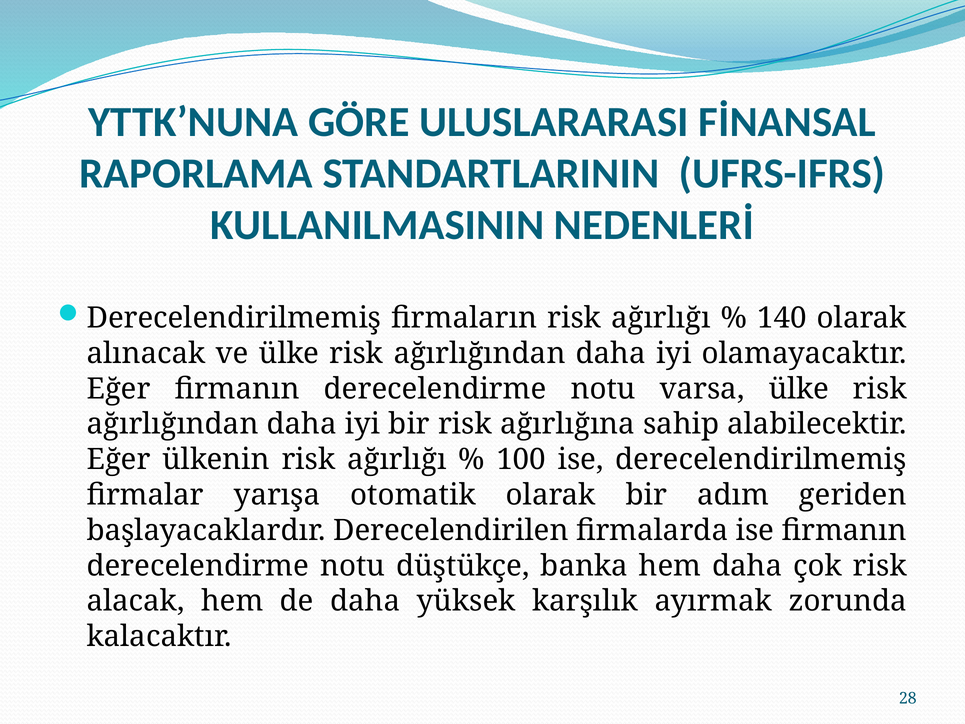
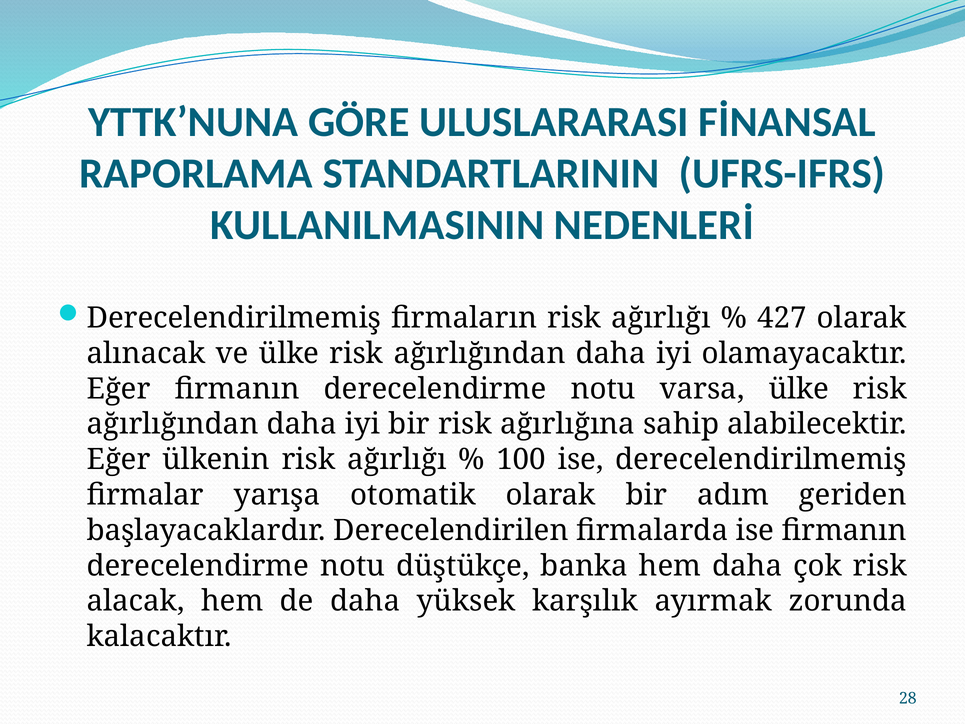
140: 140 -> 427 (782, 318)
